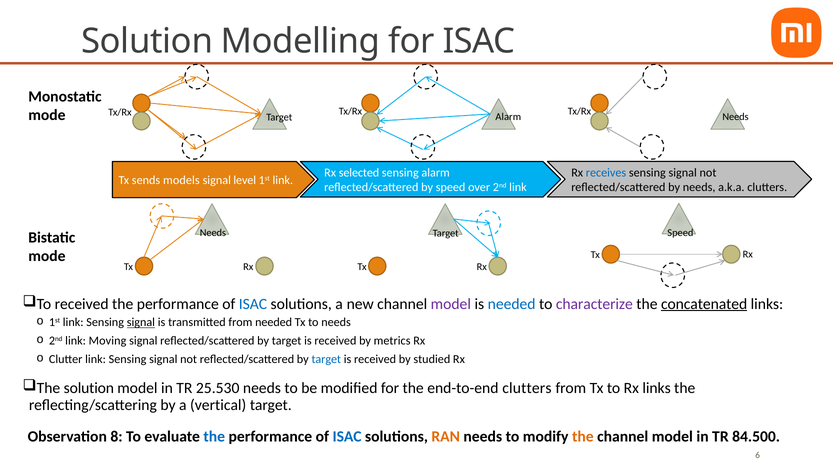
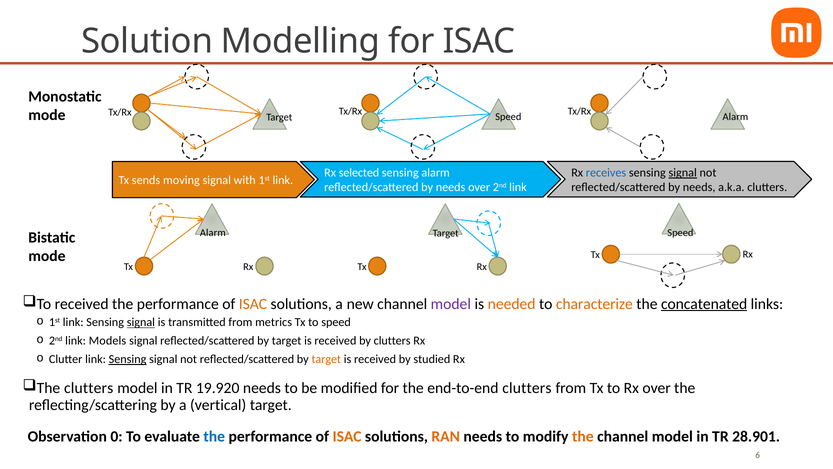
Alarm: Alarm -> Speed (508, 117)
Needs: Needs -> Alarm (735, 117)
signal underline: none -> present (683, 173)
models: models -> moving (181, 180)
level: level -> with (245, 180)
speed: speed -> needs (451, 187)
Needs: Needs -> Alarm (213, 233)
ISAC colour: blue -> orange (253, 304)
needed colour: blue -> orange (512, 304)
characterize colour: purple -> orange (594, 304)
from needed: needed -> metrics (274, 322)
to needs: needs -> speed (336, 322)
Moving: Moving -> Models (108, 340)
by metrics: metrics -> clutters (392, 340)
Sensing underline: none -> present (128, 359)
target colour: blue -> orange (326, 359)
solution: solution -> clutters (89, 388)
25.530: 25.530 -> 19.920 (218, 388)
Rx links: links -> over (657, 388)
8: 8 -> 0 (116, 436)
ISAC colour: blue -> orange (347, 436)
84.500: 84.500 -> 28.901 (756, 436)
